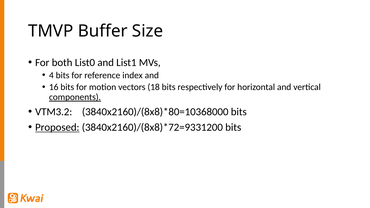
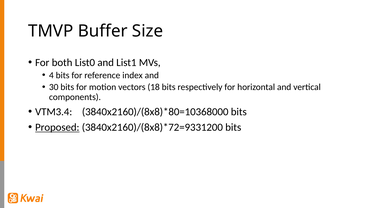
16: 16 -> 30 (54, 87)
components underline: present -> none (75, 97)
VTM3.2: VTM3.2 -> VTM3.4 (54, 112)
